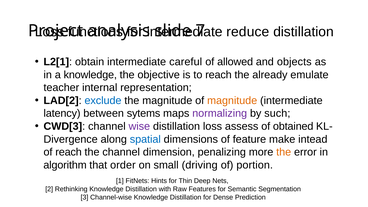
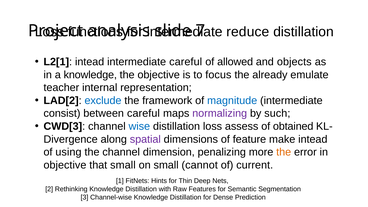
L2[1 obtain: obtain -> intead (90, 62)
to reach: reach -> focus (218, 75)
the magnitude: magnitude -> framework (167, 101)
magnitude colour: orange -> blue (232, 101)
latency: latency -> consist (62, 113)
between sytems: sytems -> careful (143, 113)
wise colour: purple -> blue (139, 126)
spatial colour: blue -> purple (145, 139)
of reach: reach -> using (68, 152)
algorithm: algorithm -> objective (65, 165)
that order: order -> small (123, 165)
driving: driving -> cannot (200, 165)
portion: portion -> current (255, 165)
